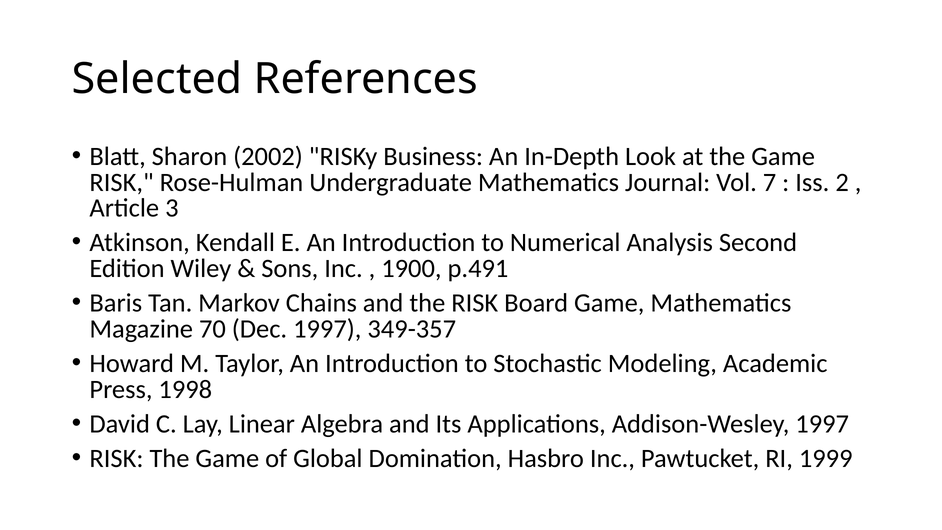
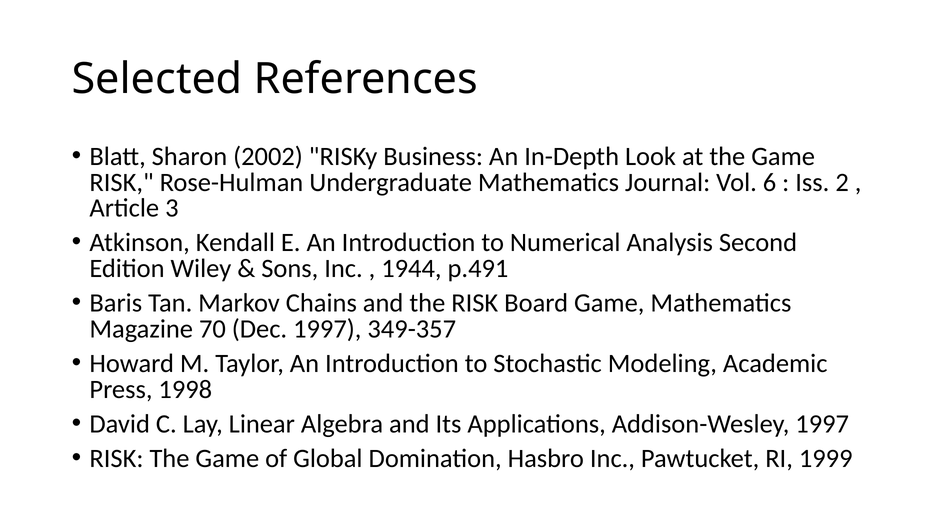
7: 7 -> 6 (770, 182)
1900: 1900 -> 1944 (411, 268)
